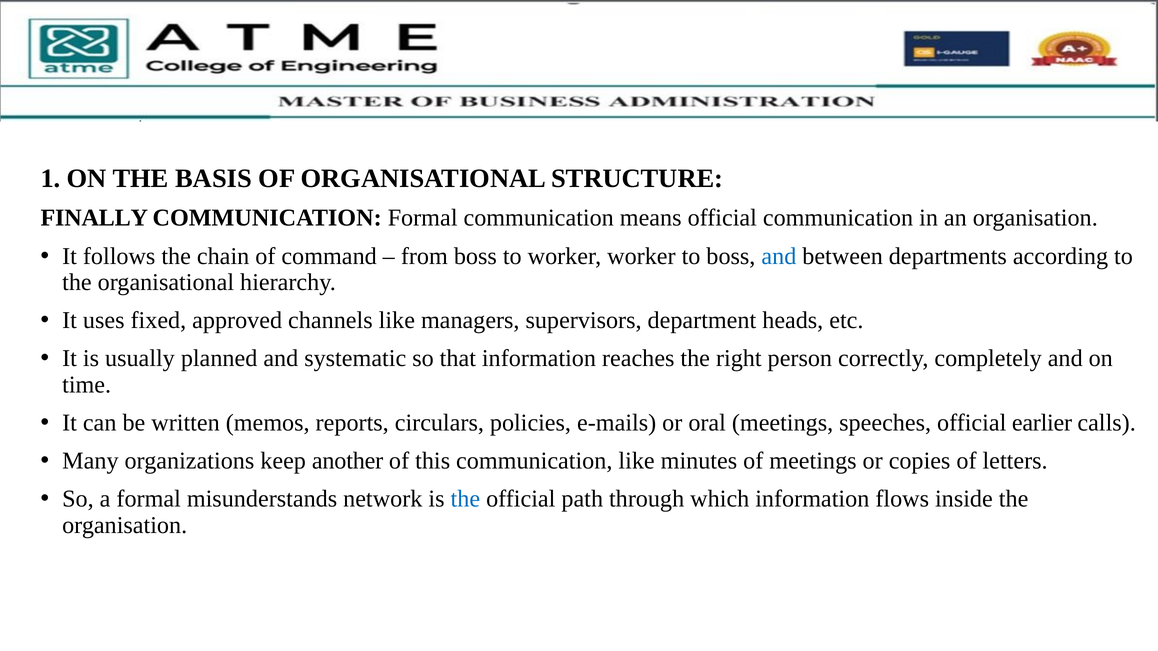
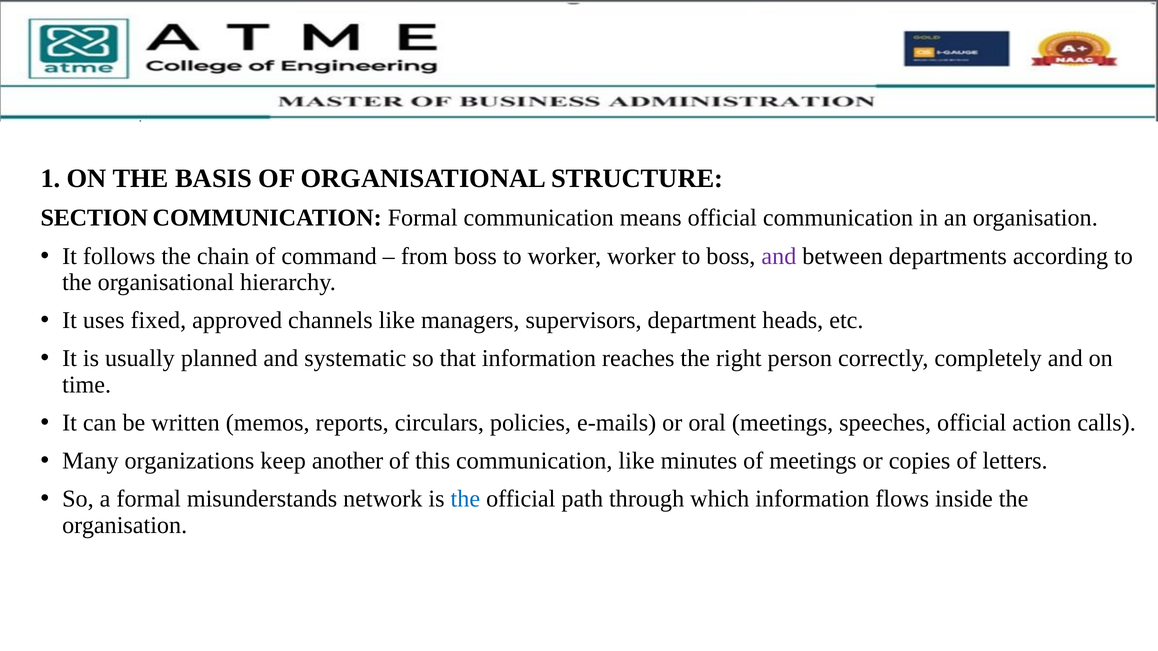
FINALLY: FINALLY -> SECTION (94, 218)
and colour: blue -> purple (779, 256)
earlier: earlier -> action (1042, 423)
